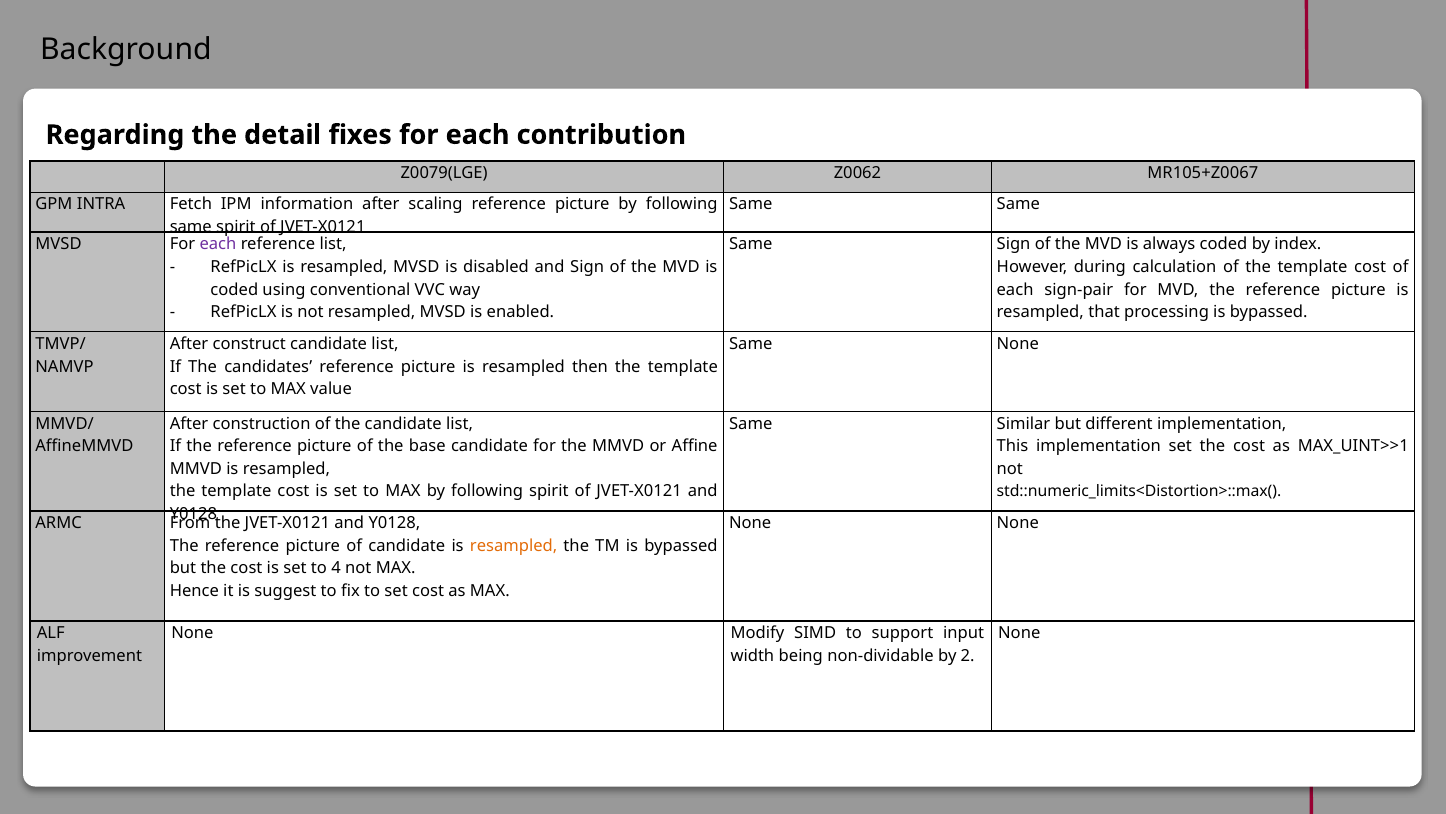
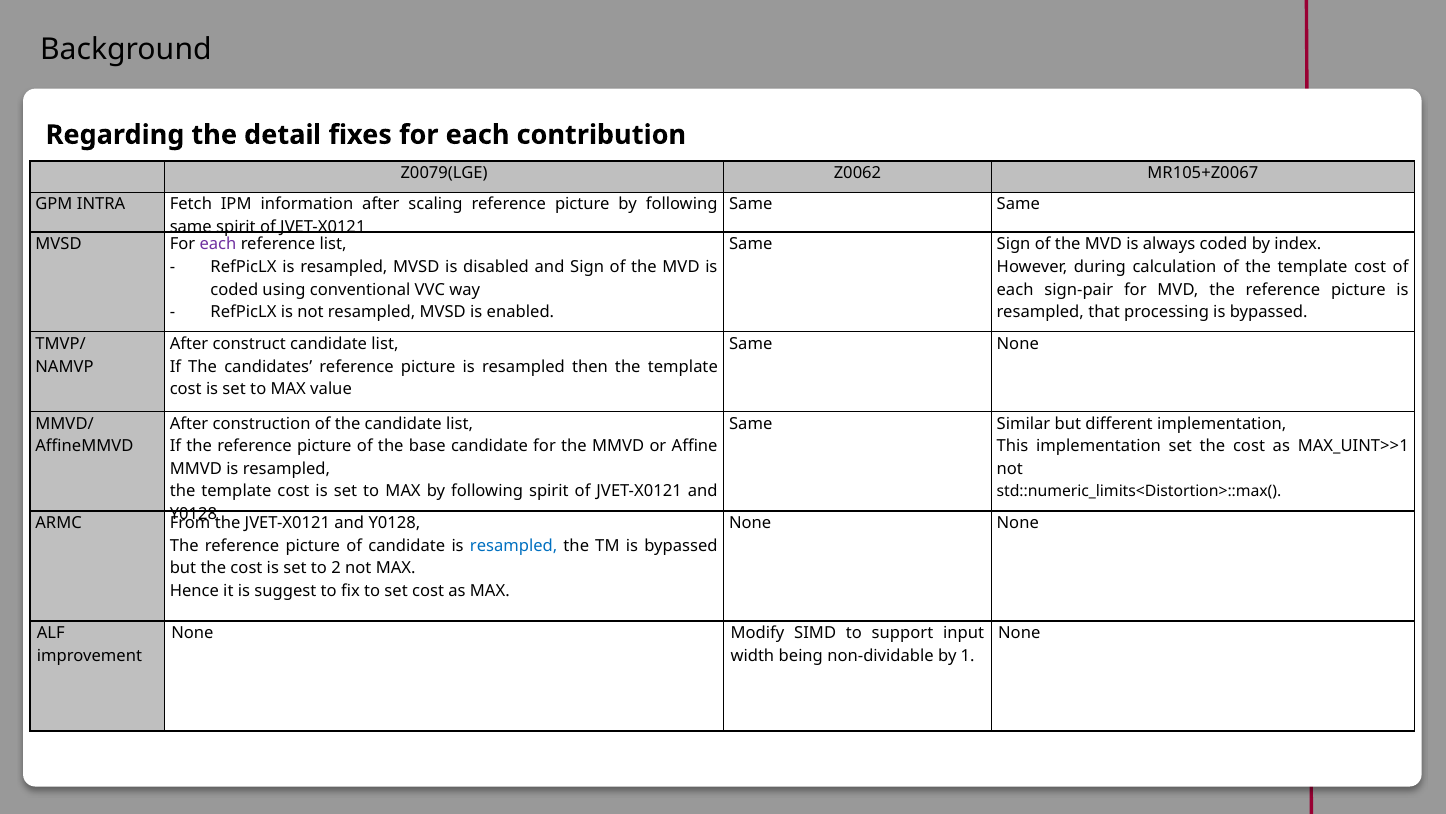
resampled colour: orange -> blue (514, 545)
4: 4 -> 2 (336, 568)
2: 2 -> 1 (968, 655)
